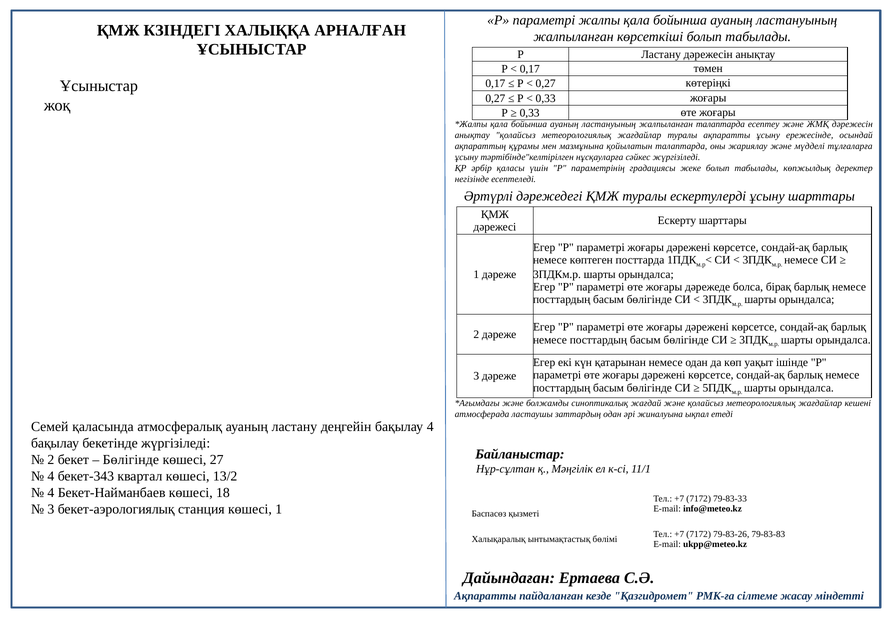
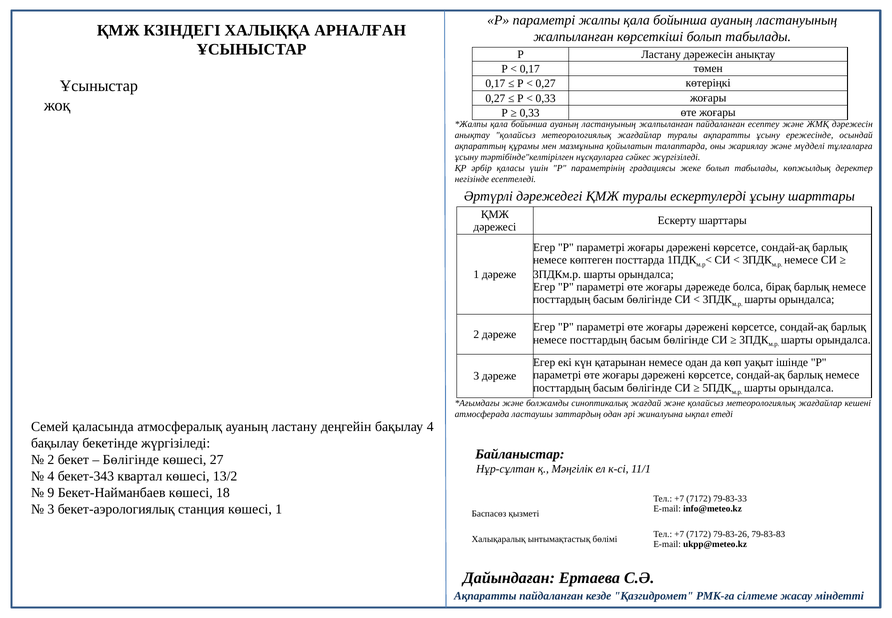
жалпыланған талаптарда: талаптарда -> пайдаланған (720, 124)
4: 4 -> 9 (51, 492)
